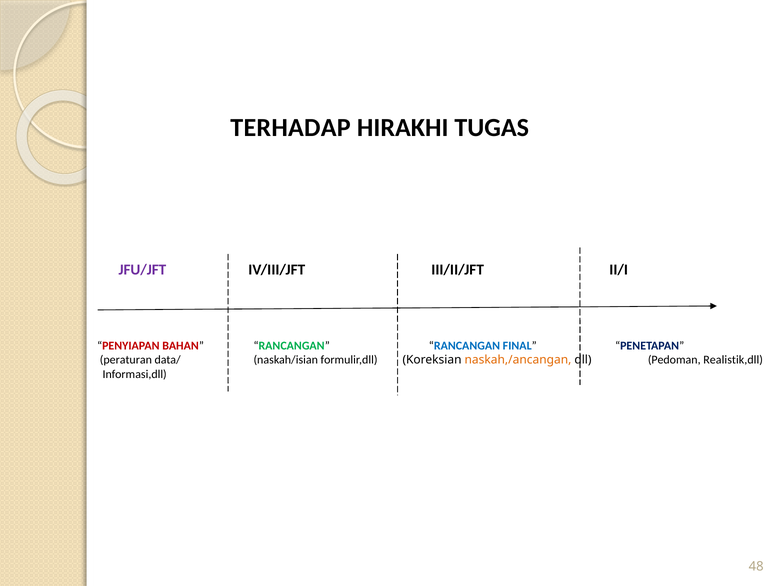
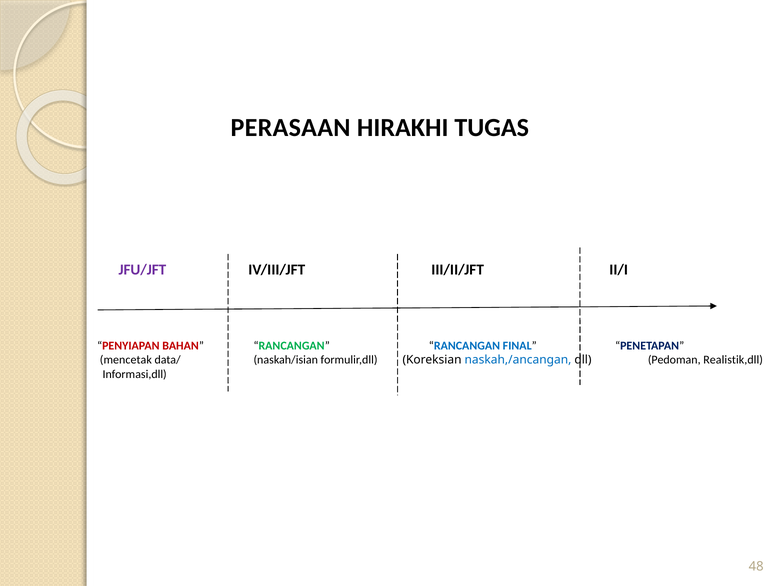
TERHADAP: TERHADAP -> PERASAAN (291, 128)
peraturan: peraturan -> mencetak (126, 360)
naskah,/ancangan colour: orange -> blue (518, 360)
